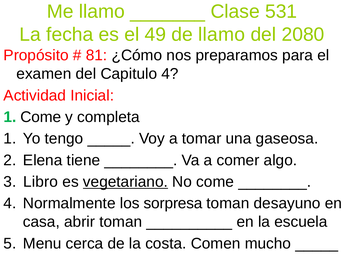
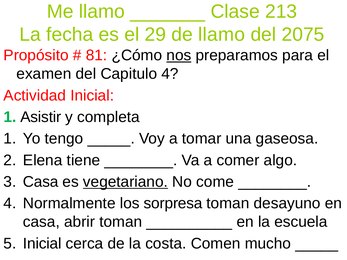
531: 531 -> 213 (281, 11)
49: 49 -> 29 (155, 35)
2080: 2080 -> 2075 (303, 35)
nos underline: none -> present (179, 55)
1 Come: Come -> Asistir (41, 117)
Libro: Libro -> Casa (41, 182)
Menu: Menu -> Inicial (42, 244)
